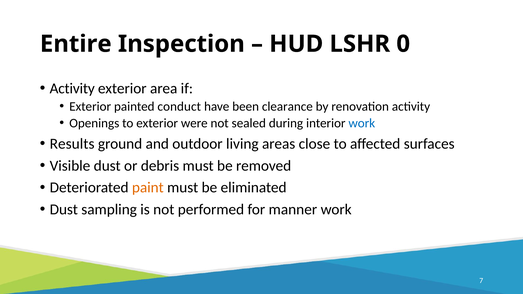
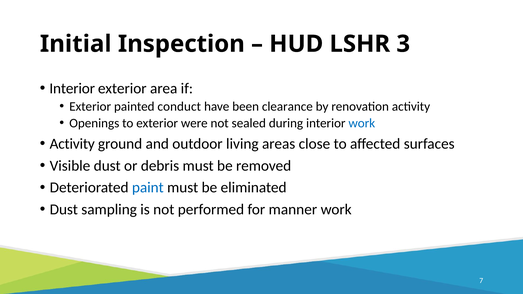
Entire: Entire -> Initial (76, 44)
0: 0 -> 3 (403, 44)
Activity: Activity -> Interior (72, 88)
Results: Results -> Activity (72, 144)
paint colour: orange -> blue (148, 188)
